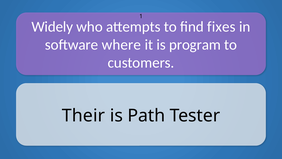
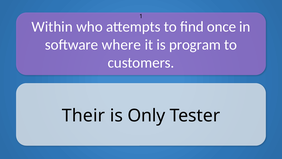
Widely: Widely -> Within (52, 27)
fixes: fixes -> once (222, 27)
Path: Path -> Only (146, 115)
